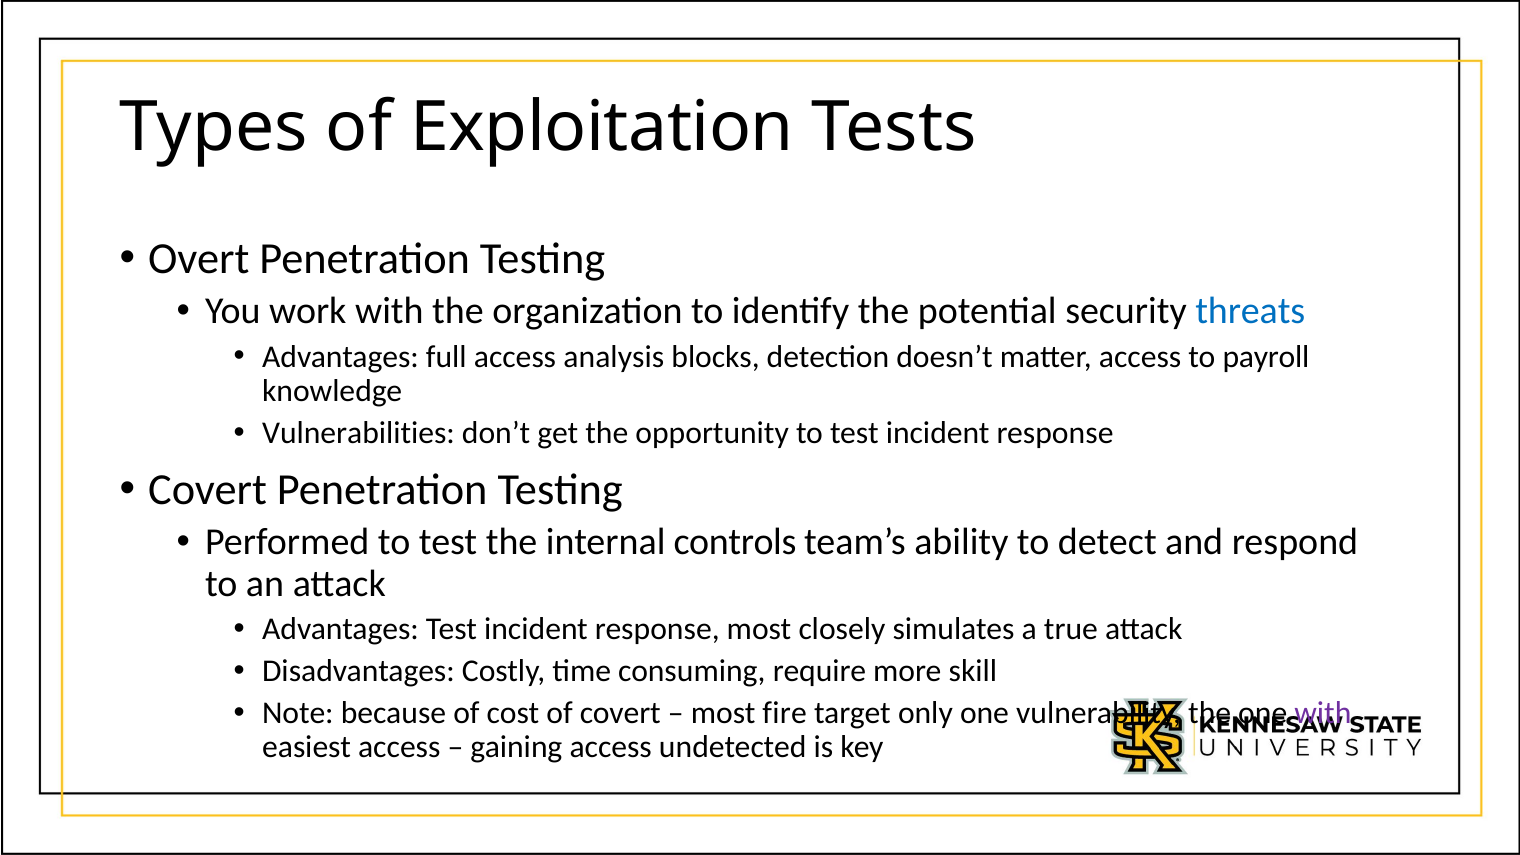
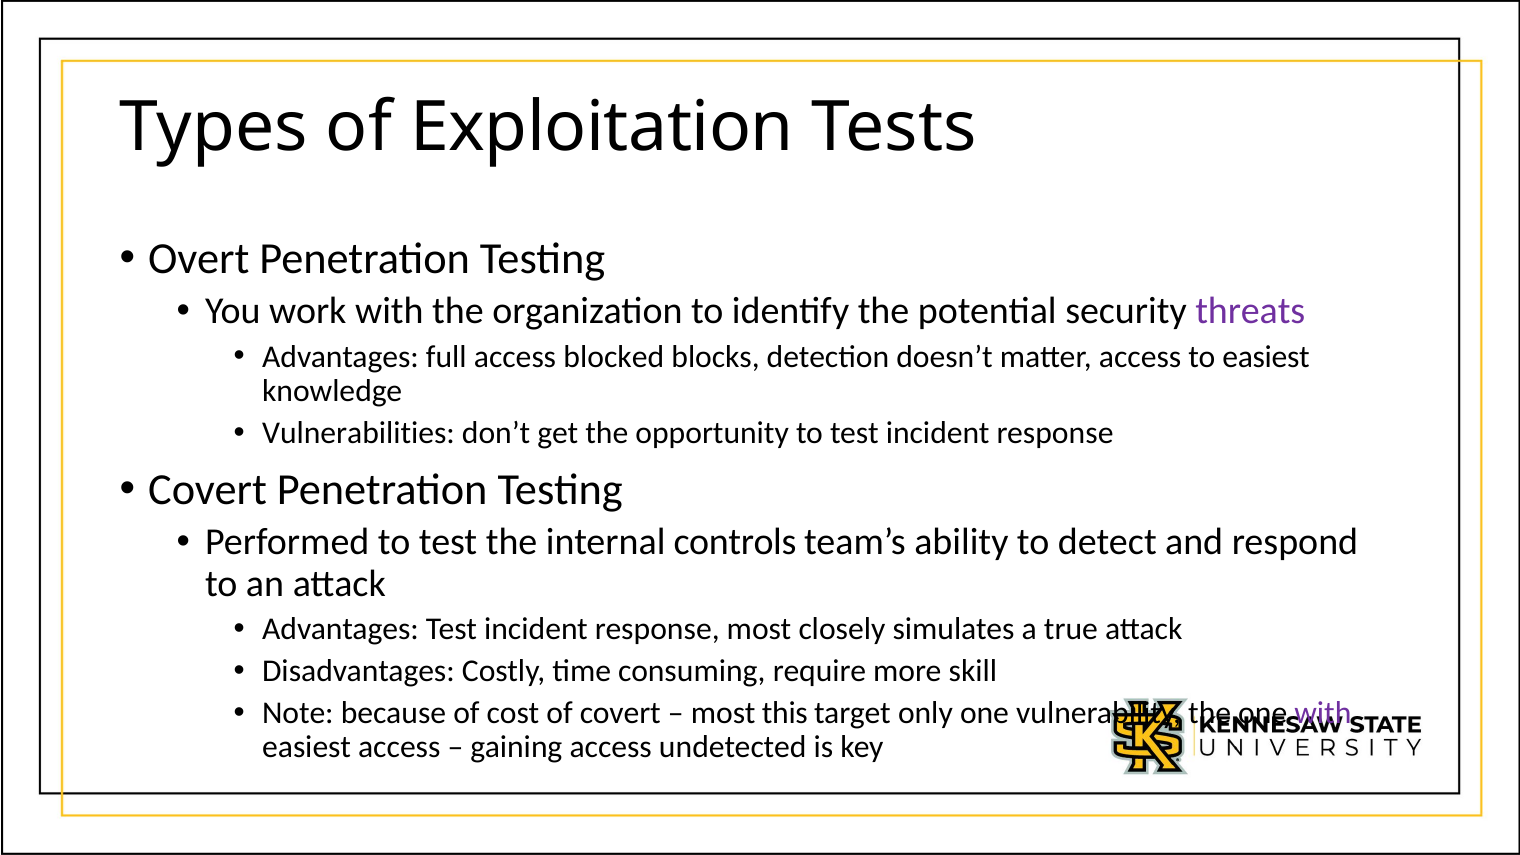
threats colour: blue -> purple (1250, 311)
analysis: analysis -> blocked (614, 357)
to payroll: payroll -> easiest (1266, 357)
fire: fire -> this (785, 713)
